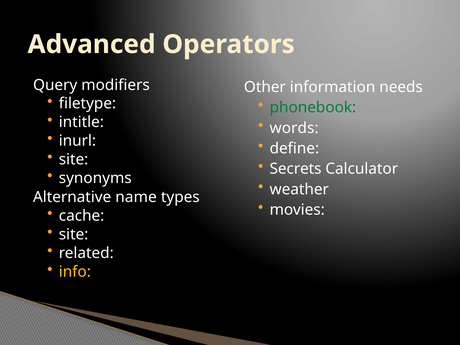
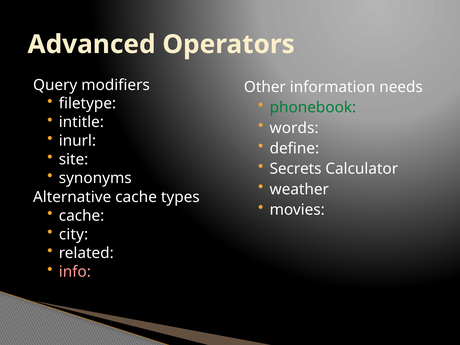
Alternative name: name -> cache (136, 197)
site: site -> city (74, 234)
info colour: yellow -> pink (75, 272)
